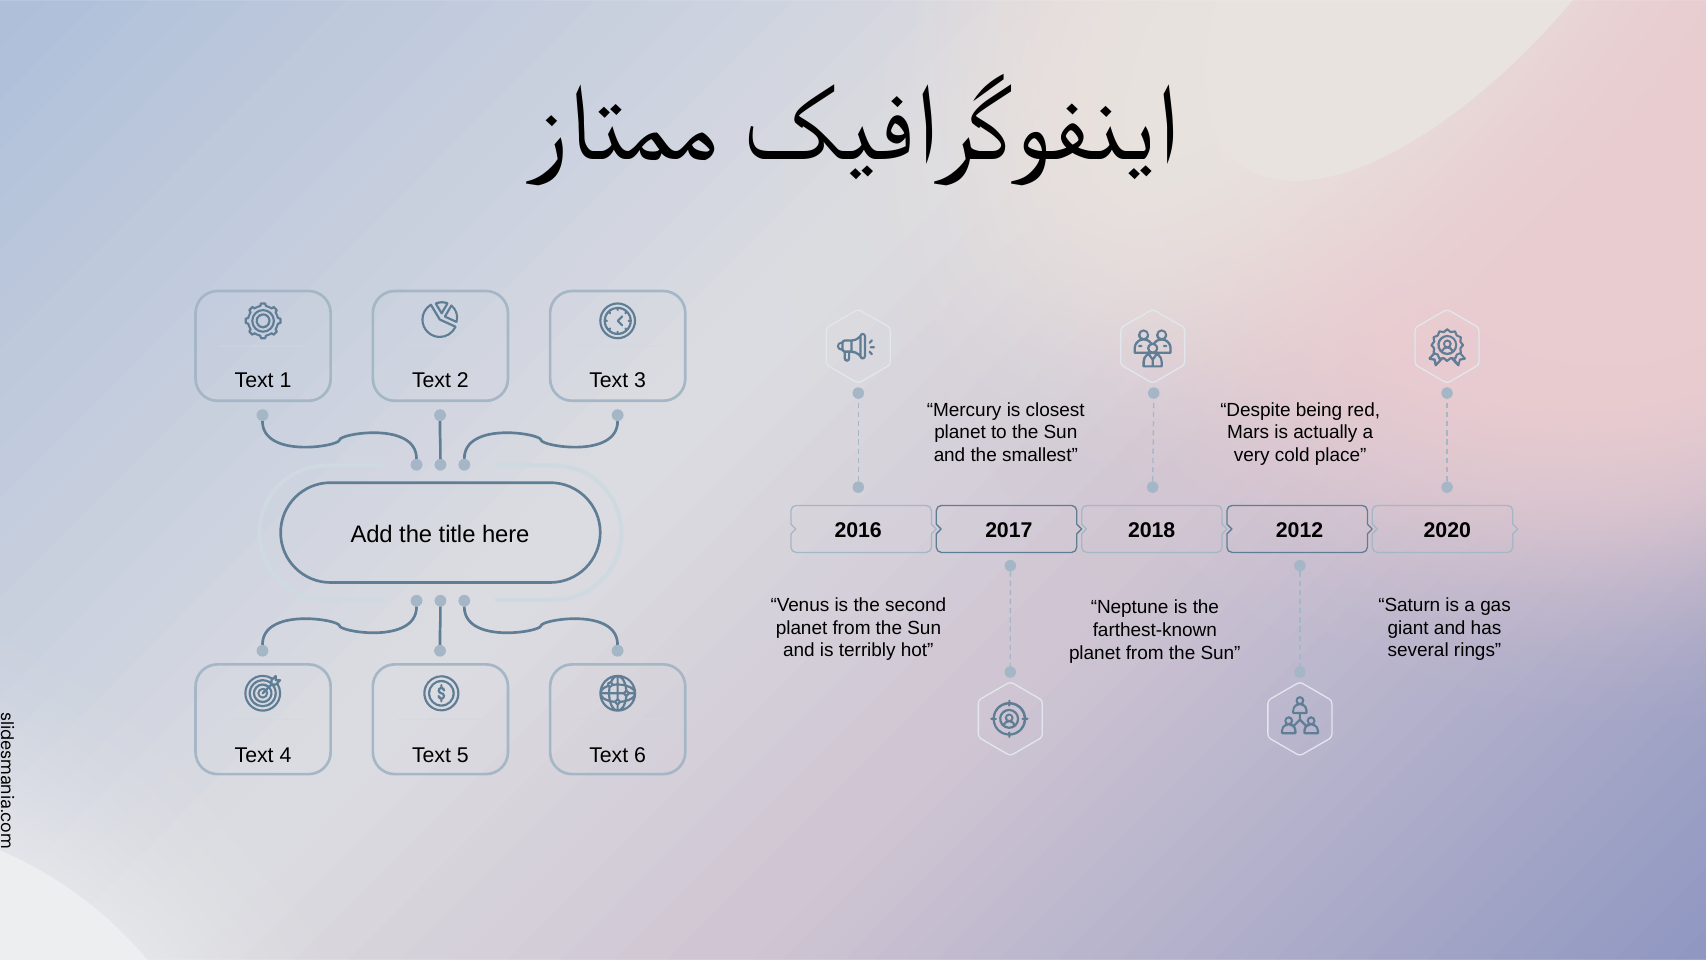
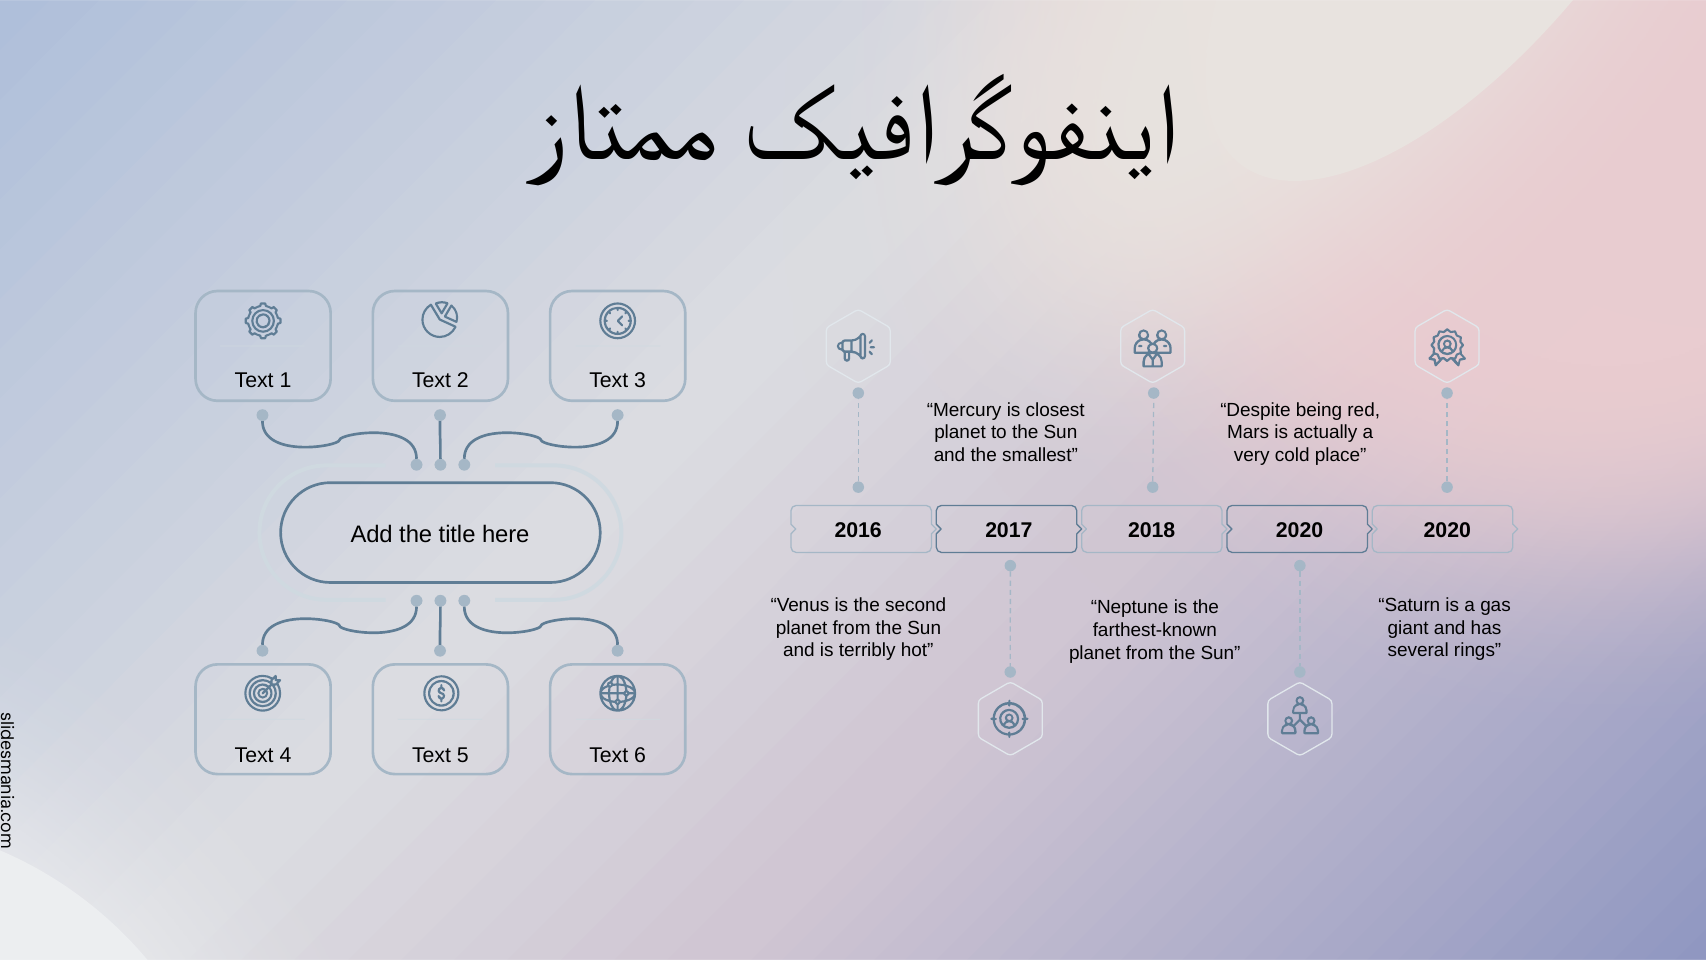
2018 2012: 2012 -> 2020 (1300, 530)
